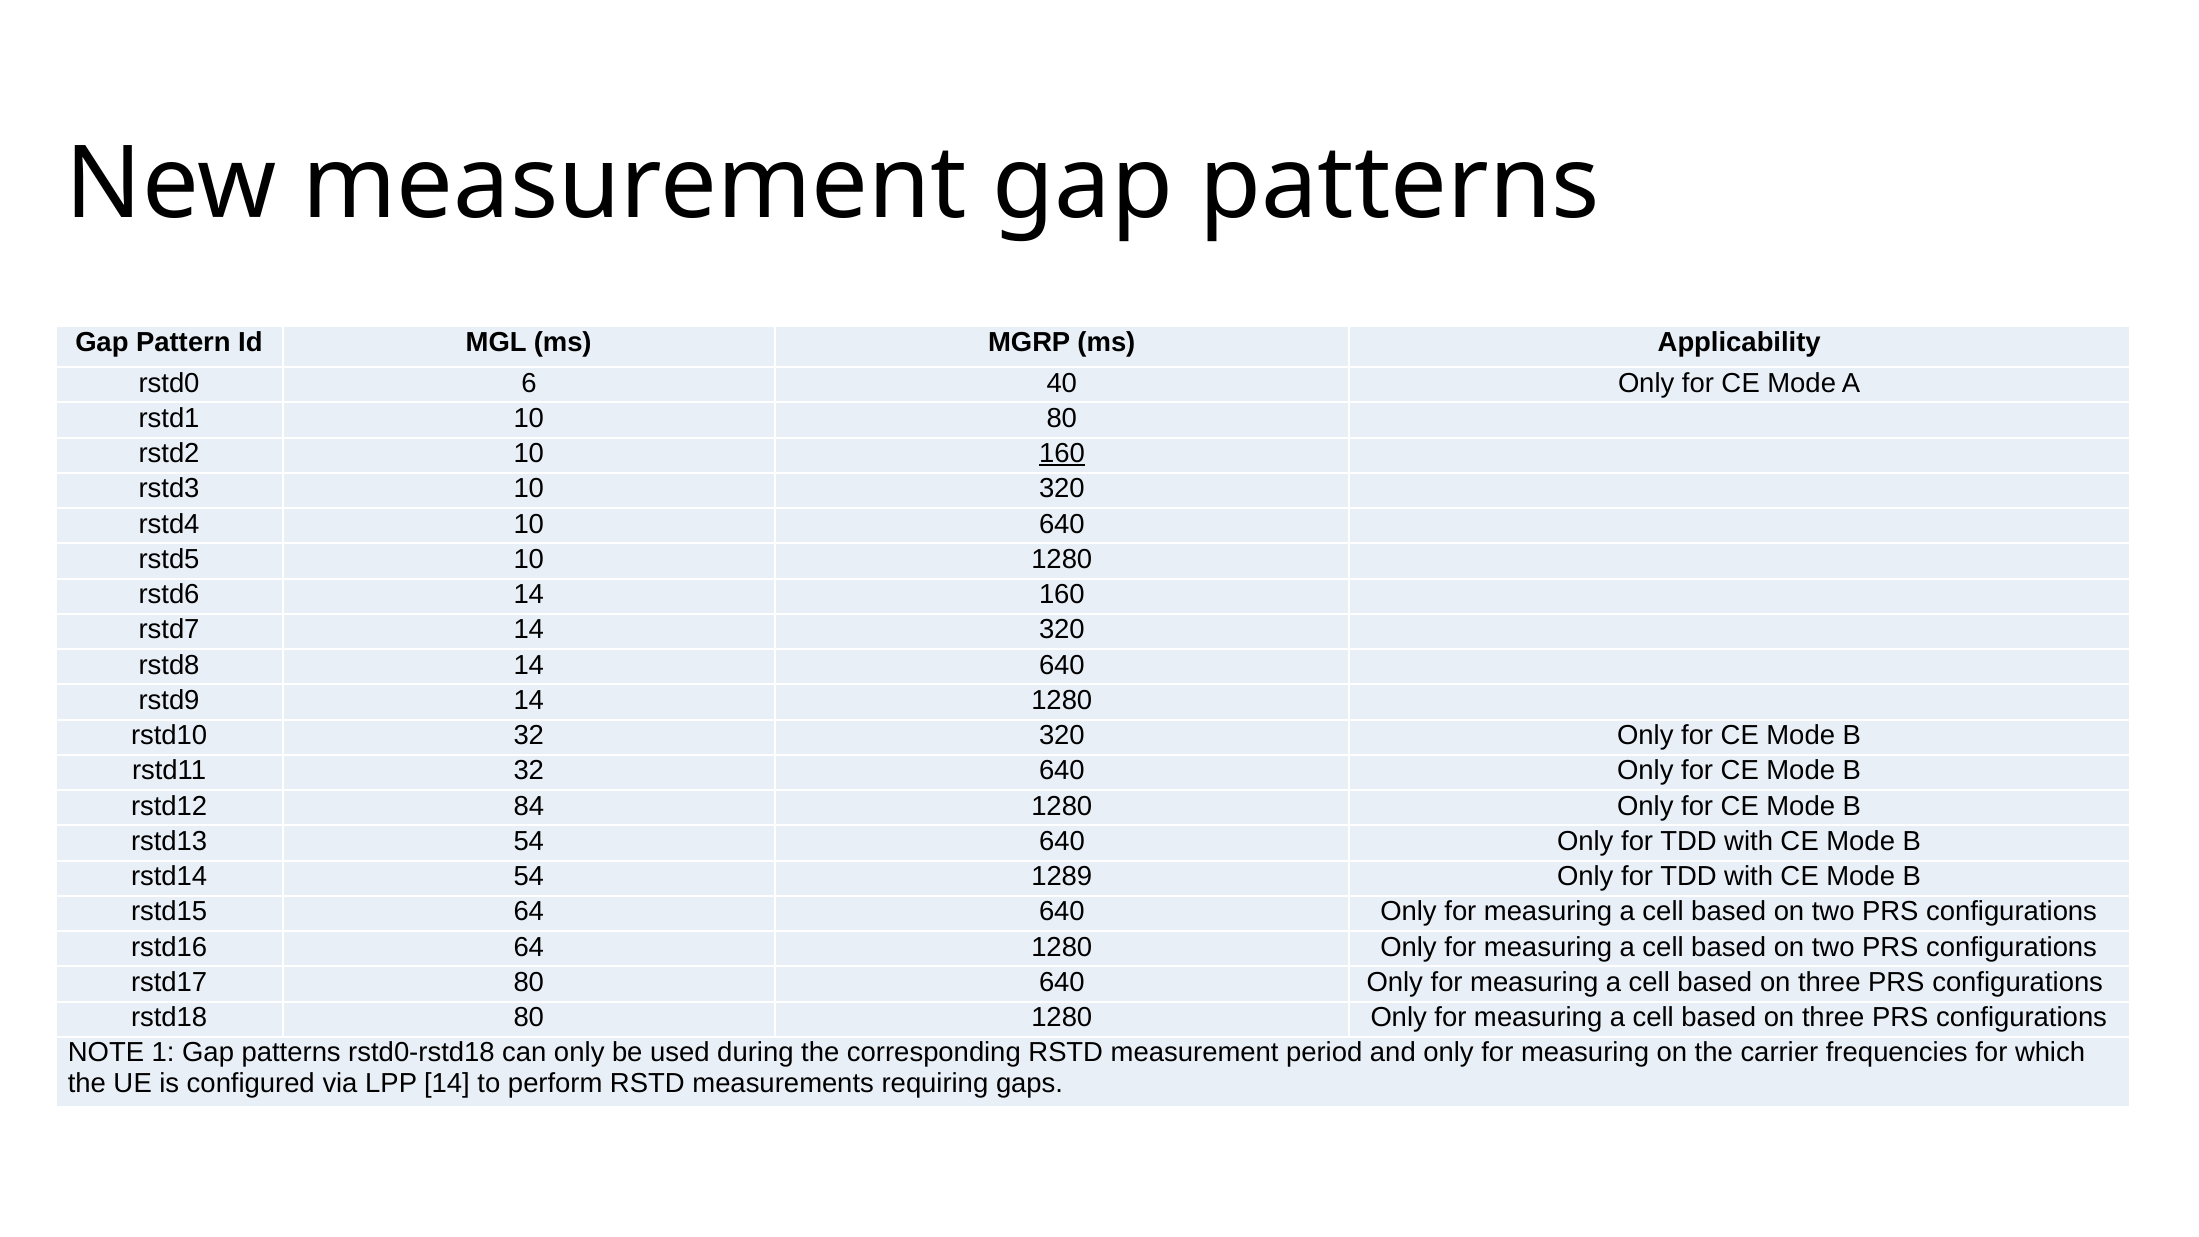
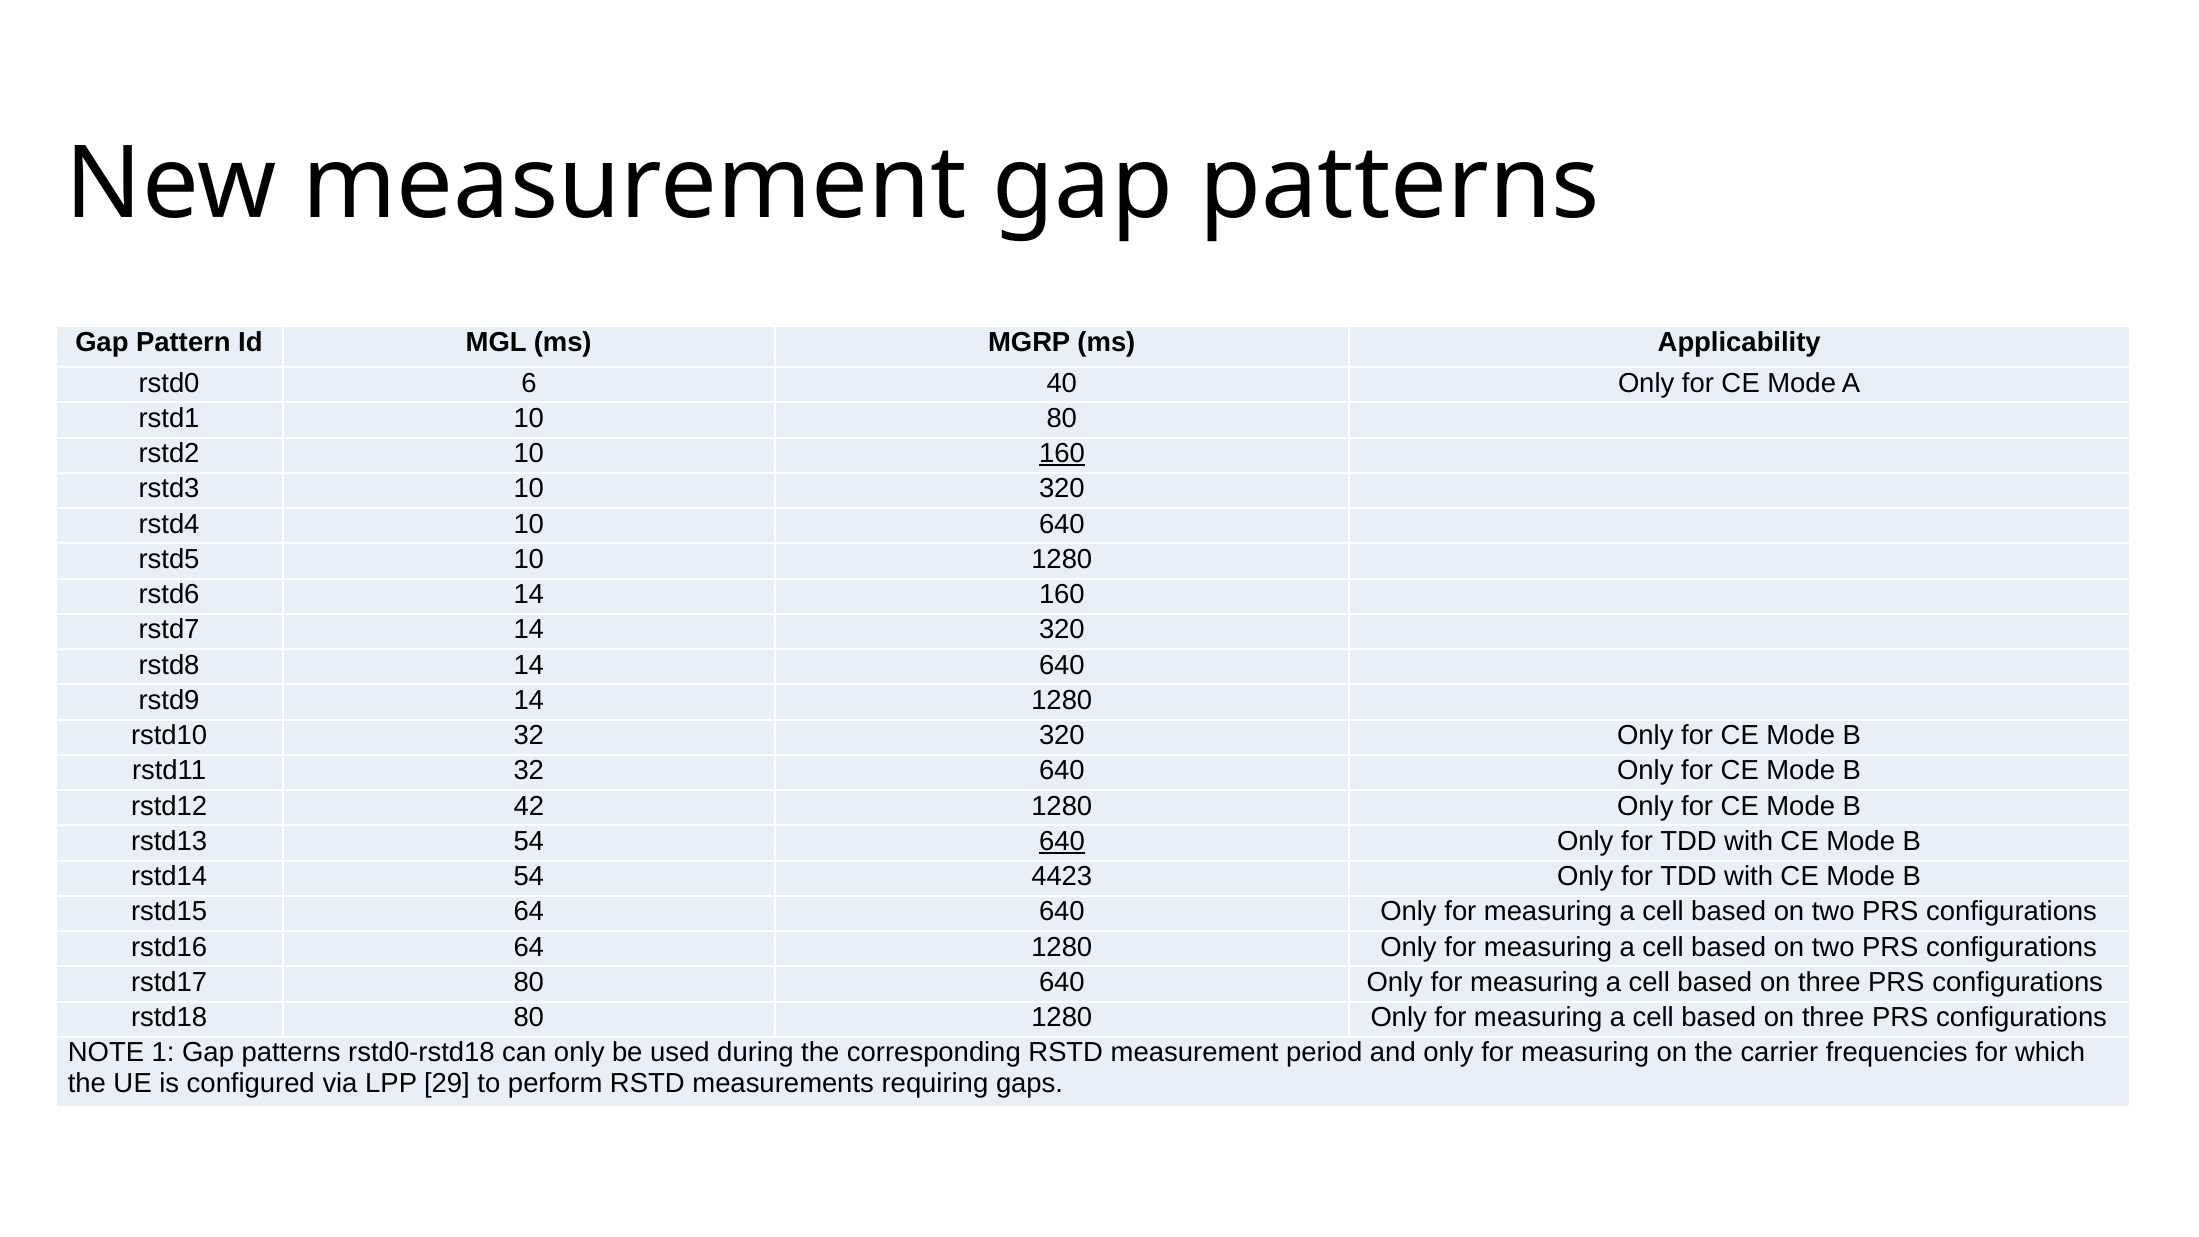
84: 84 -> 42 (529, 806)
640 underline: none -> present (1062, 841)
1289: 1289 -> 4423 (1062, 877)
LPP 14: 14 -> 29 (447, 1084)
